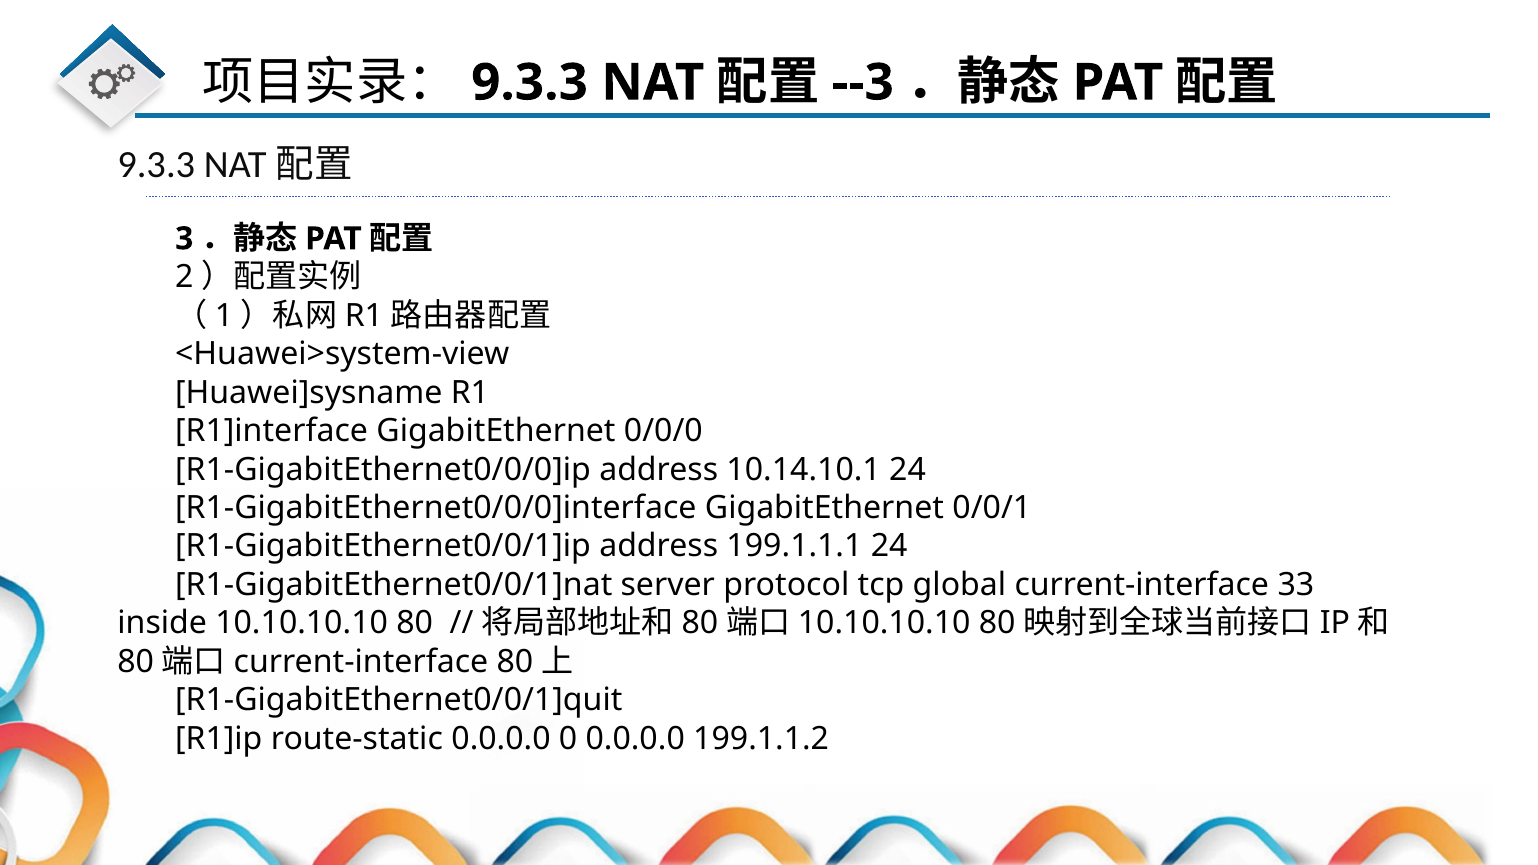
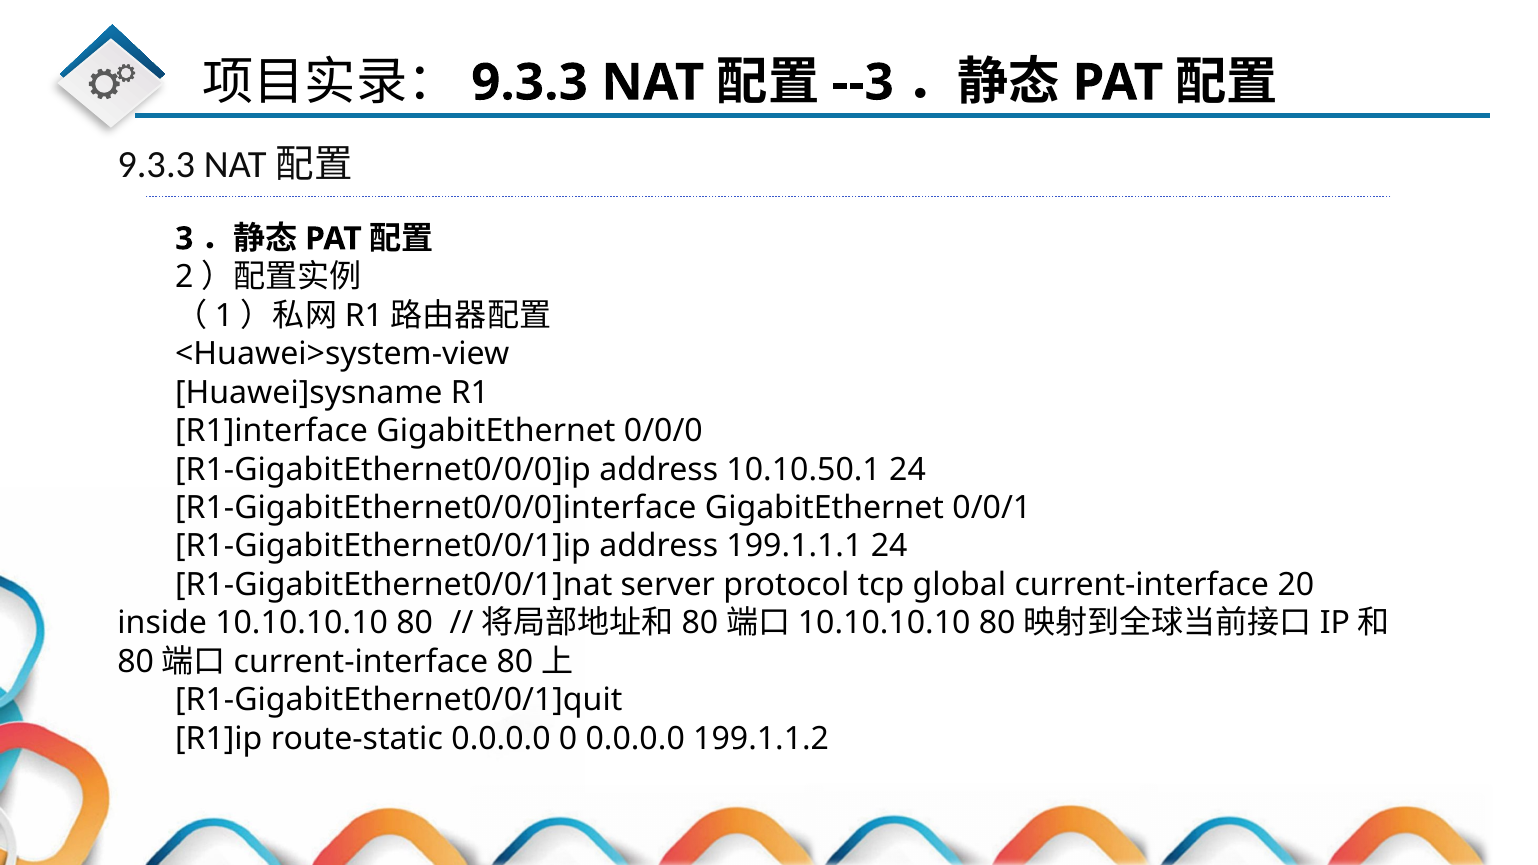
10.14.10.1: 10.14.10.1 -> 10.10.50.1 (804, 470)
33: 33 -> 20 (1296, 585)
